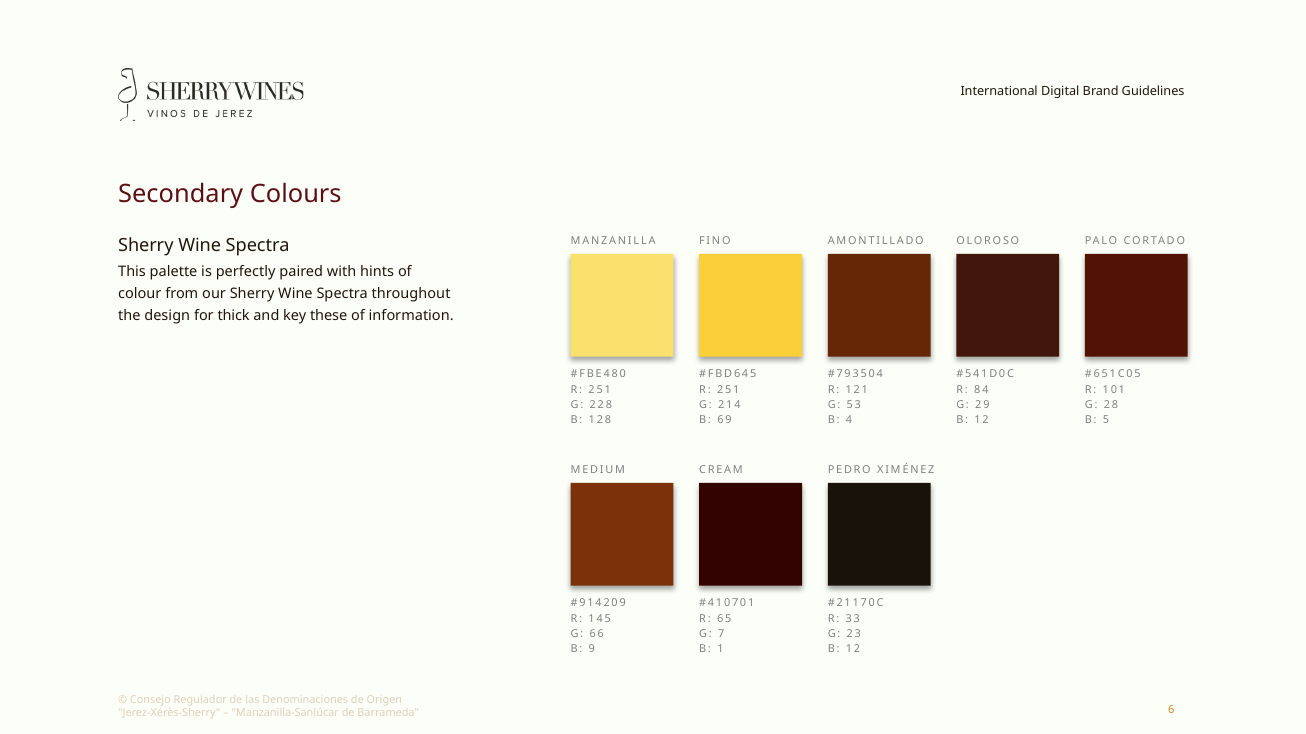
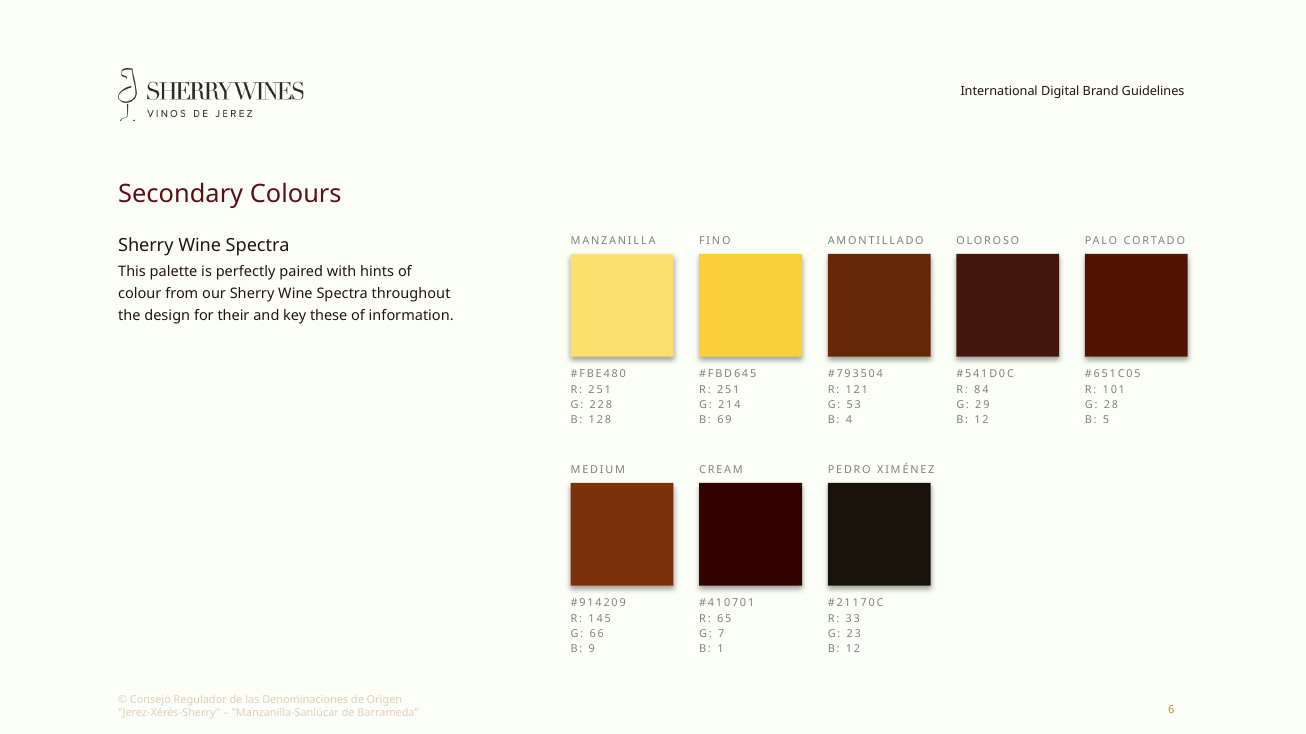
thick: thick -> their (233, 316)
